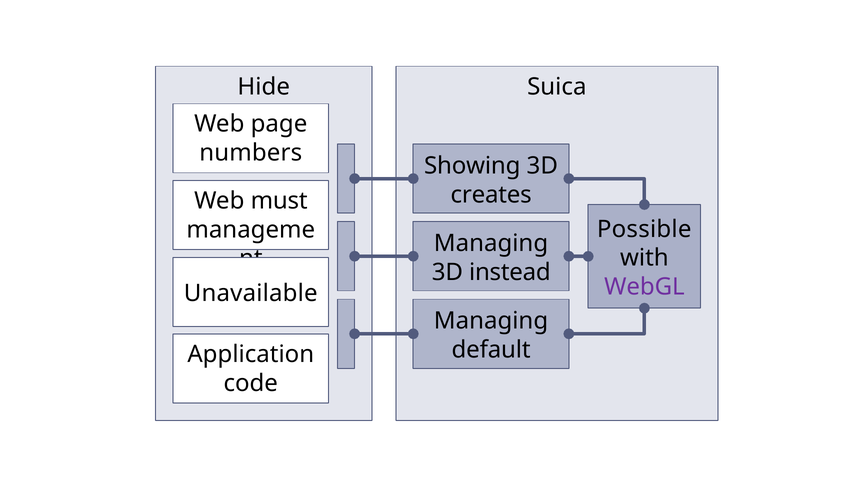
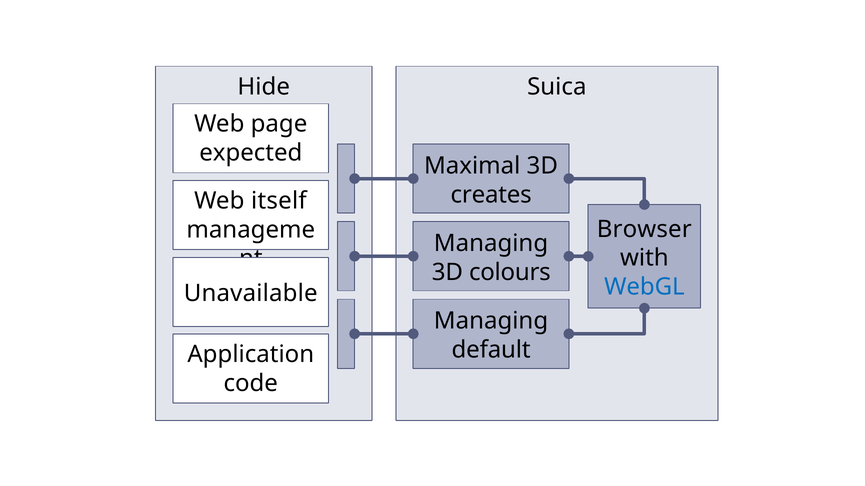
numbers: numbers -> expected (251, 153)
Showing: Showing -> Maximal (472, 166)
must: must -> itself (279, 201)
Possible: Possible -> Browser (644, 229)
instead: instead -> colours (510, 273)
WebGL colour: purple -> blue (644, 287)
